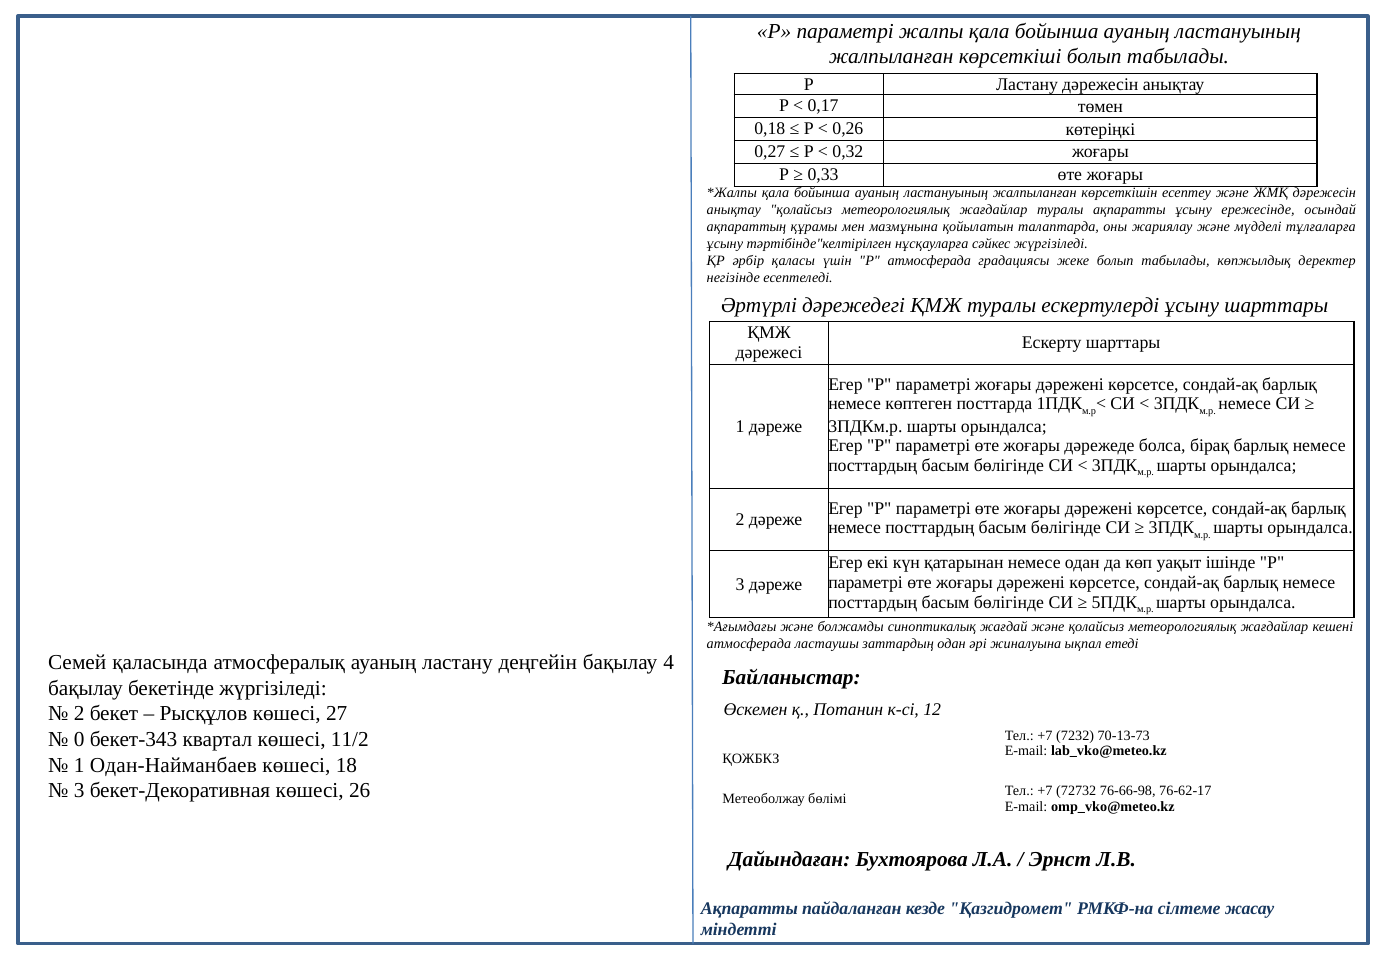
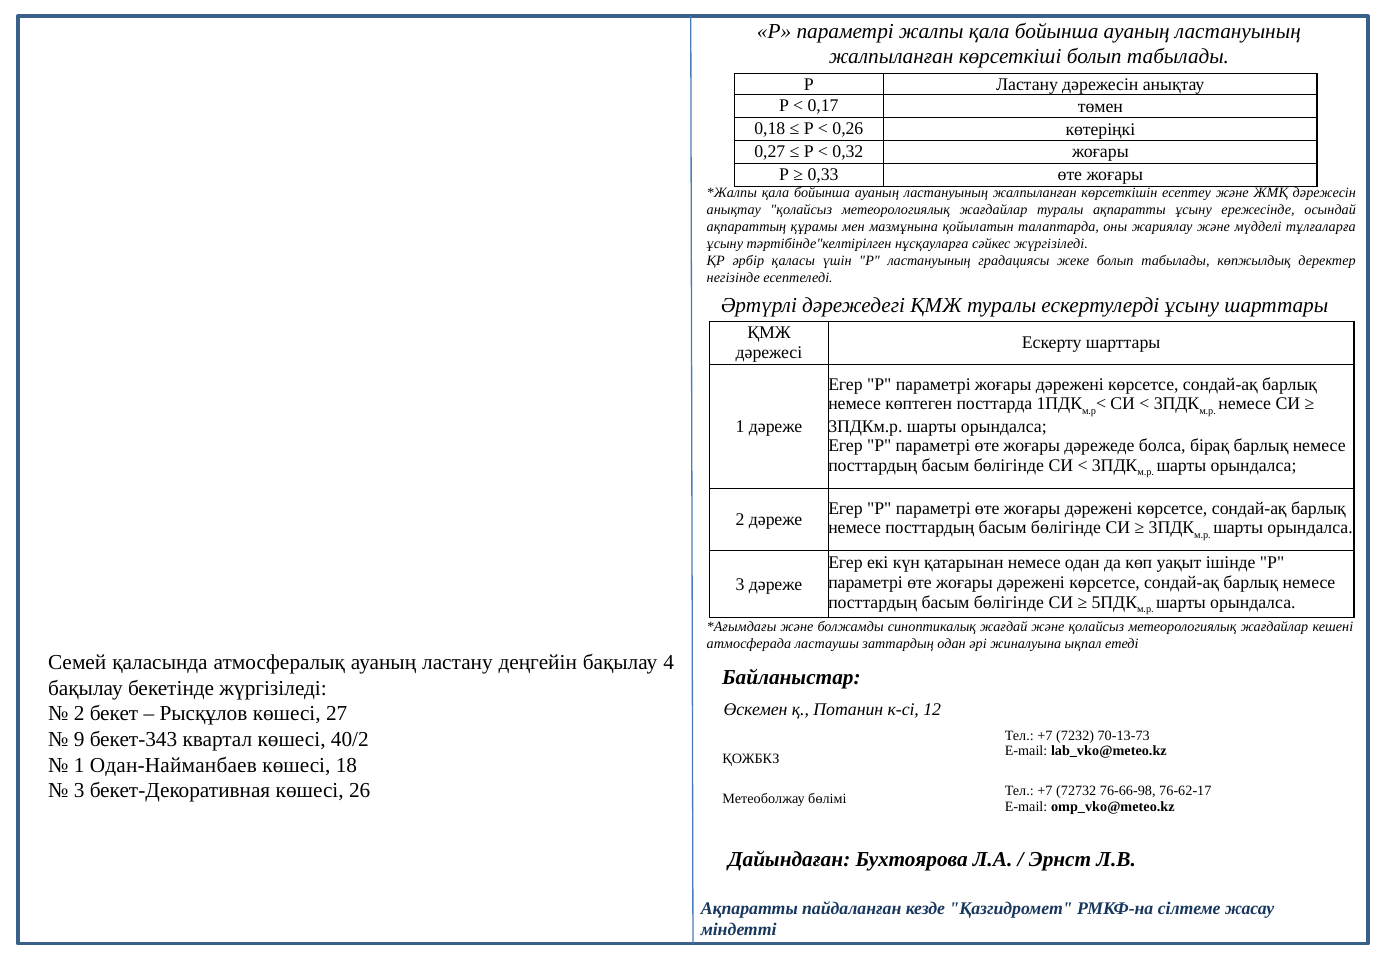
Р атмосферада: атмосферада -> ластануының (929, 261)
0: 0 -> 9 (79, 739)
11/2: 11/2 -> 40/2 (350, 739)
